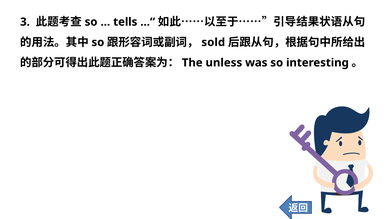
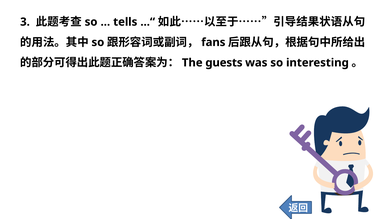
sold: sold -> fans (213, 42)
unless: unless -> guests (224, 63)
